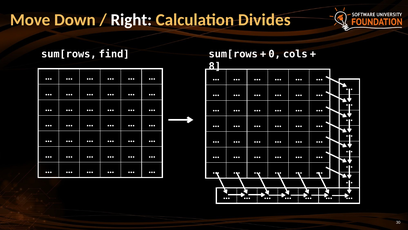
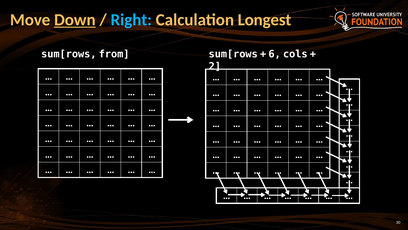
Down underline: none -> present (75, 20)
Right colour: white -> light blue (131, 20)
Divides: Divides -> Longest (265, 20)
find: find -> from (114, 54)
0: 0 -> 6 (275, 54)
8: 8 -> 2 (215, 66)
